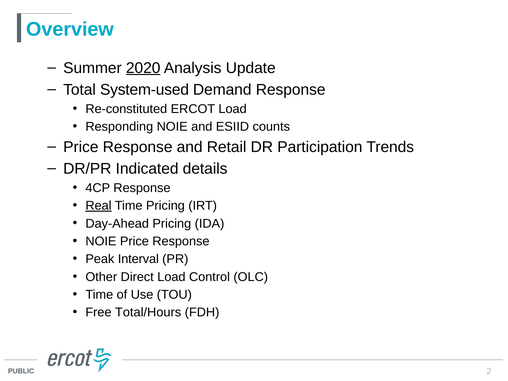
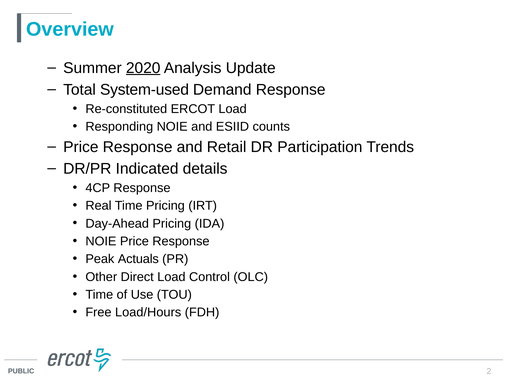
Real underline: present -> none (98, 206)
Interval: Interval -> Actuals (138, 259)
Total/Hours: Total/Hours -> Load/Hours (148, 312)
